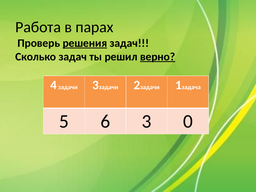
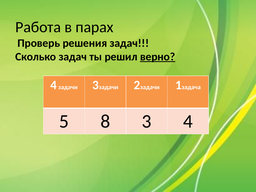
решения underline: present -> none (85, 43)
6: 6 -> 8 (105, 121)
3 0: 0 -> 4 (188, 121)
